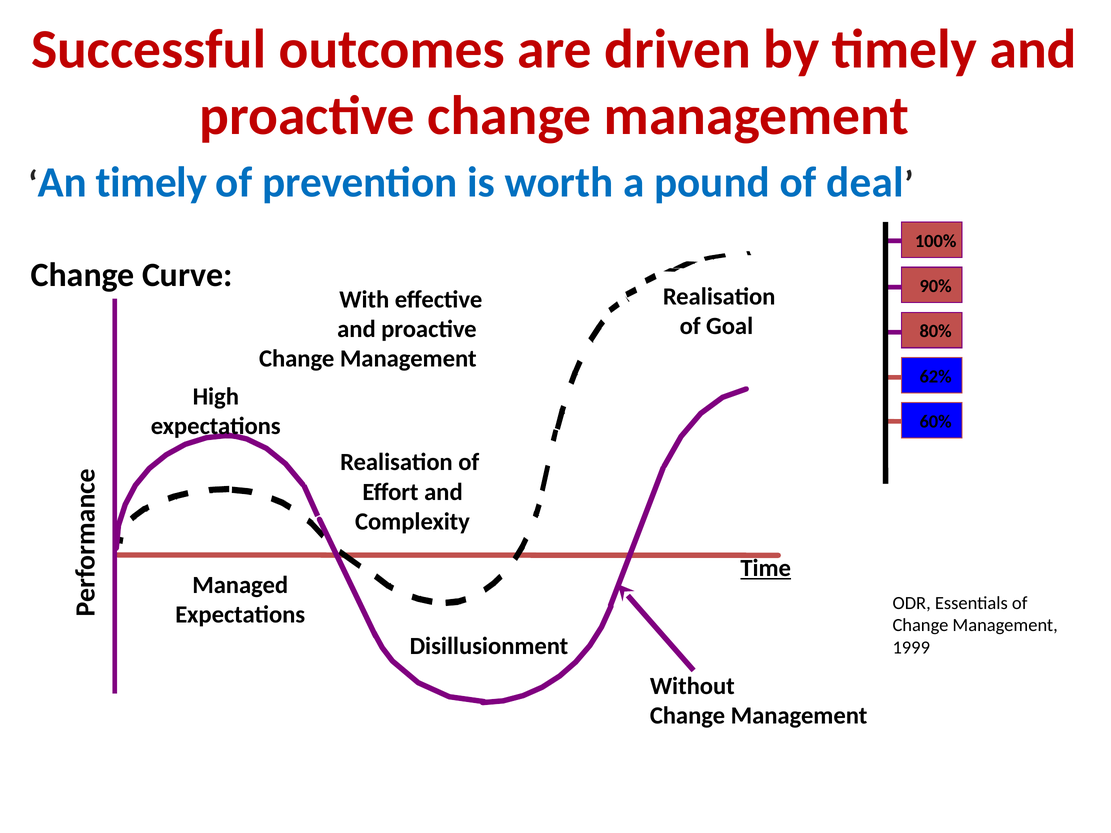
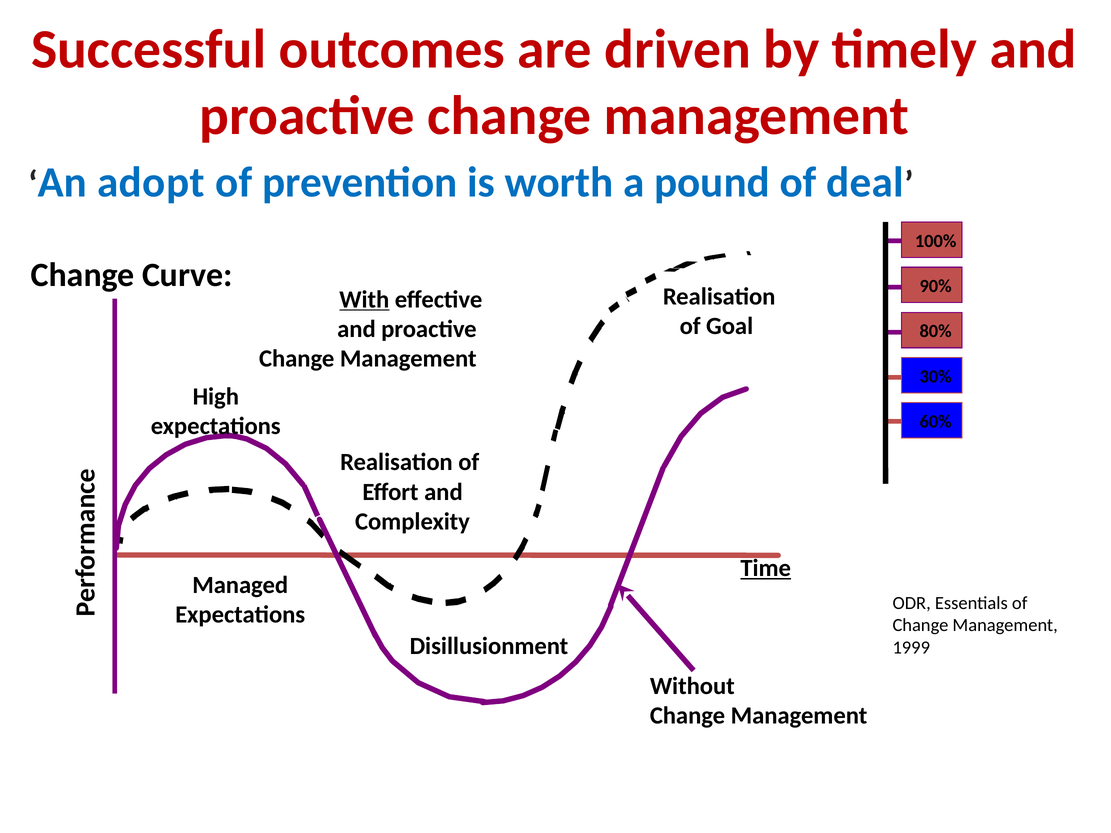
An timely: timely -> adopt (151, 183)
With underline: none -> present (364, 299)
62%: 62% -> 30% (936, 377)
